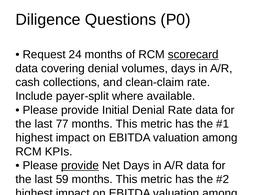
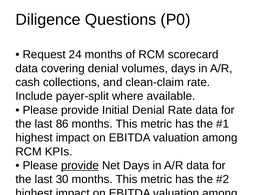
scorecard underline: present -> none (193, 54)
77: 77 -> 86 (62, 123)
59: 59 -> 30 (62, 179)
